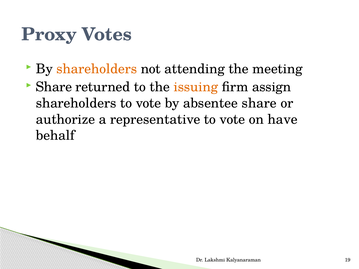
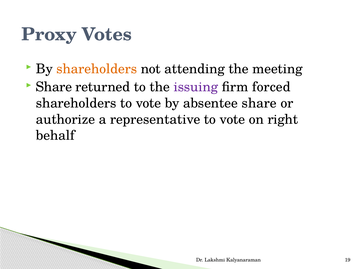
issuing colour: orange -> purple (196, 87)
assign: assign -> forced (271, 87)
have: have -> right (283, 119)
